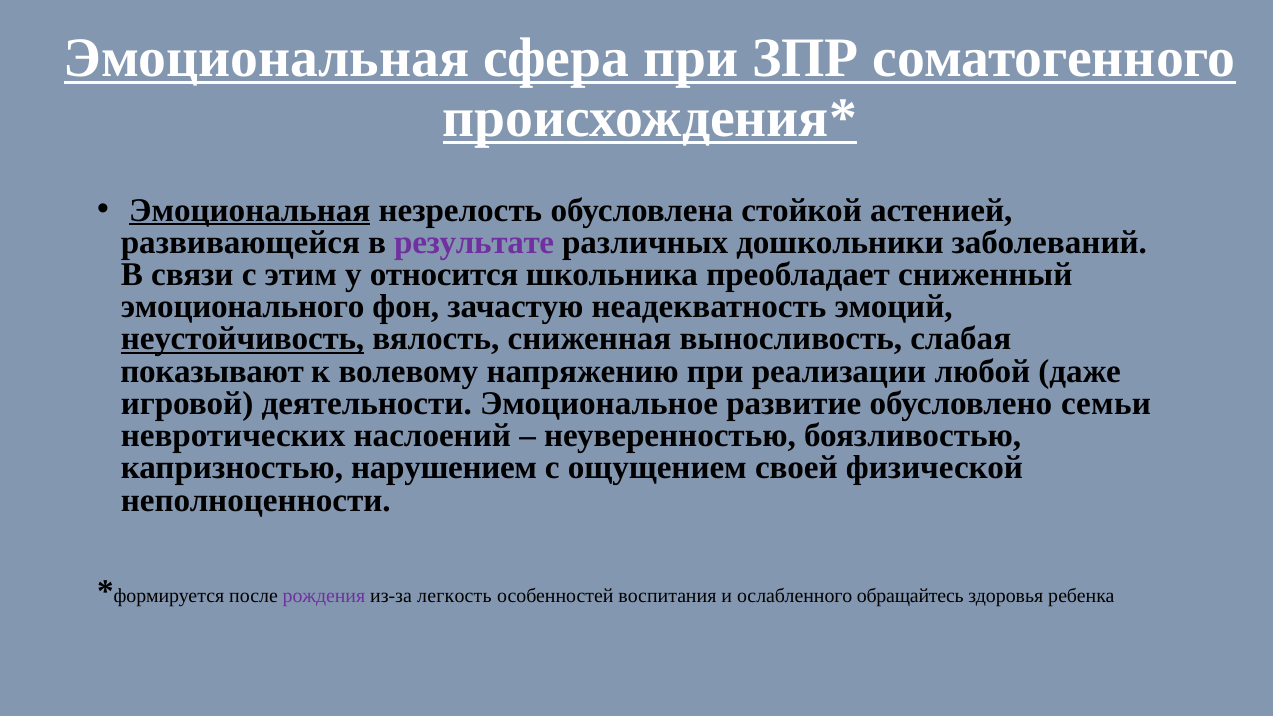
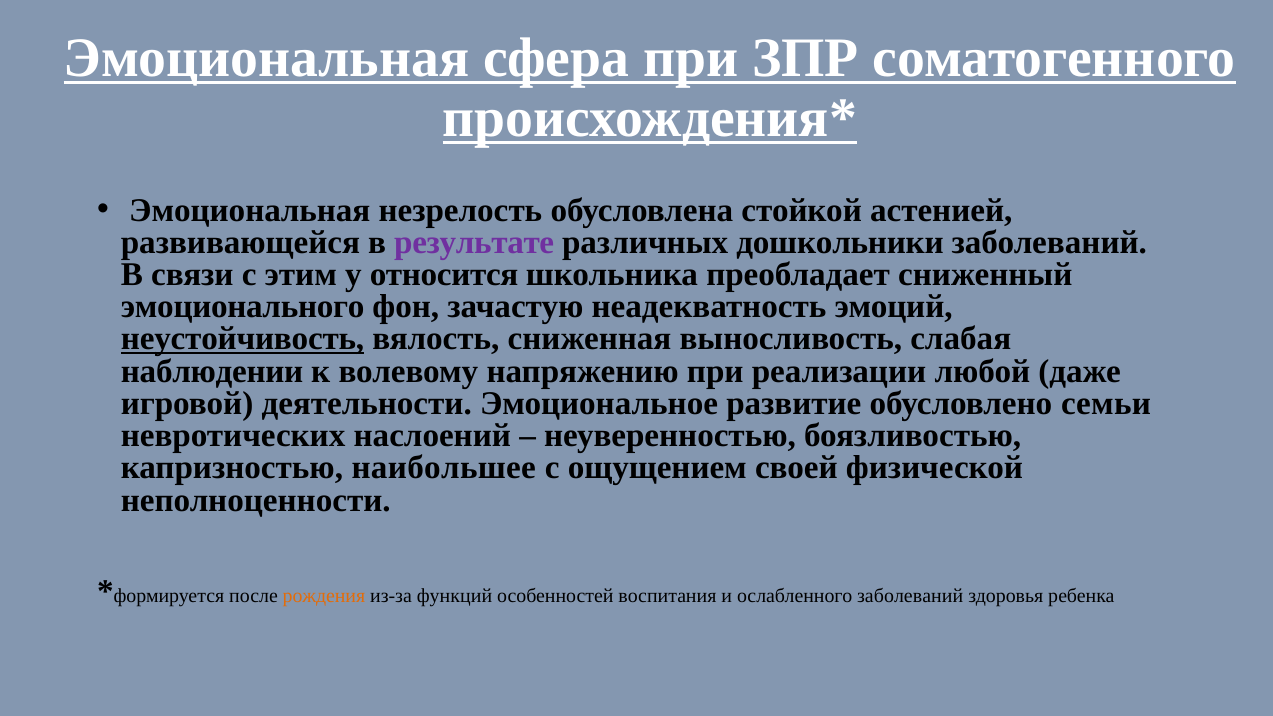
Эмоциональная underline: present -> none (250, 210)
показывают: показывают -> наблюдении (212, 371)
нарушением: нарушением -> наибольшее (444, 468)
рождения colour: purple -> orange (324, 596)
легкость: легкость -> функций (454, 596)
ослабленного обращайтесь: обращайтесь -> заболеваний (910, 596)
